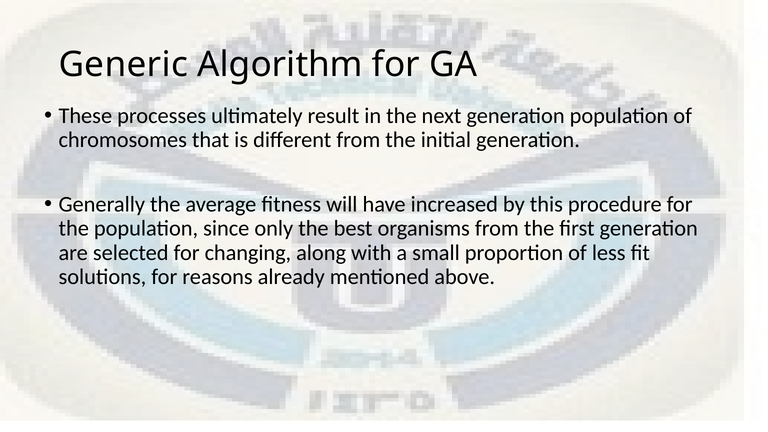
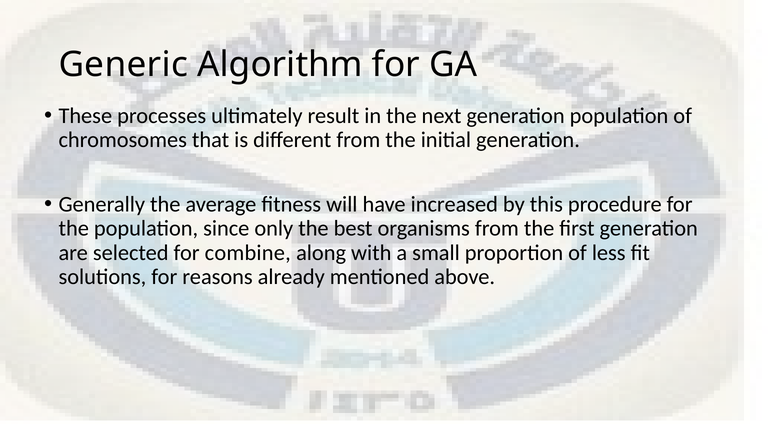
changing: changing -> combine (248, 253)
